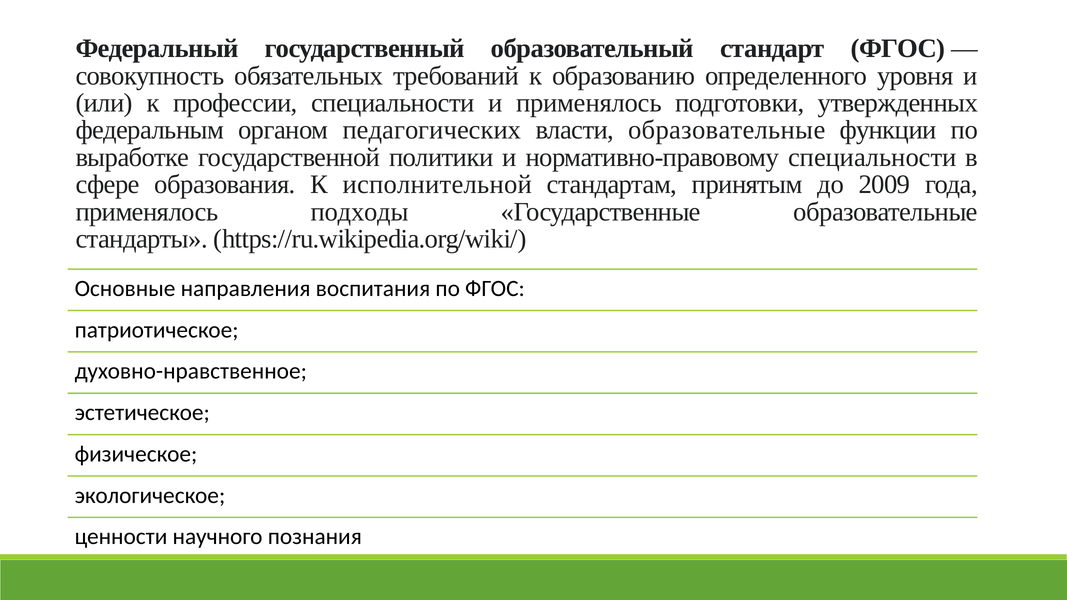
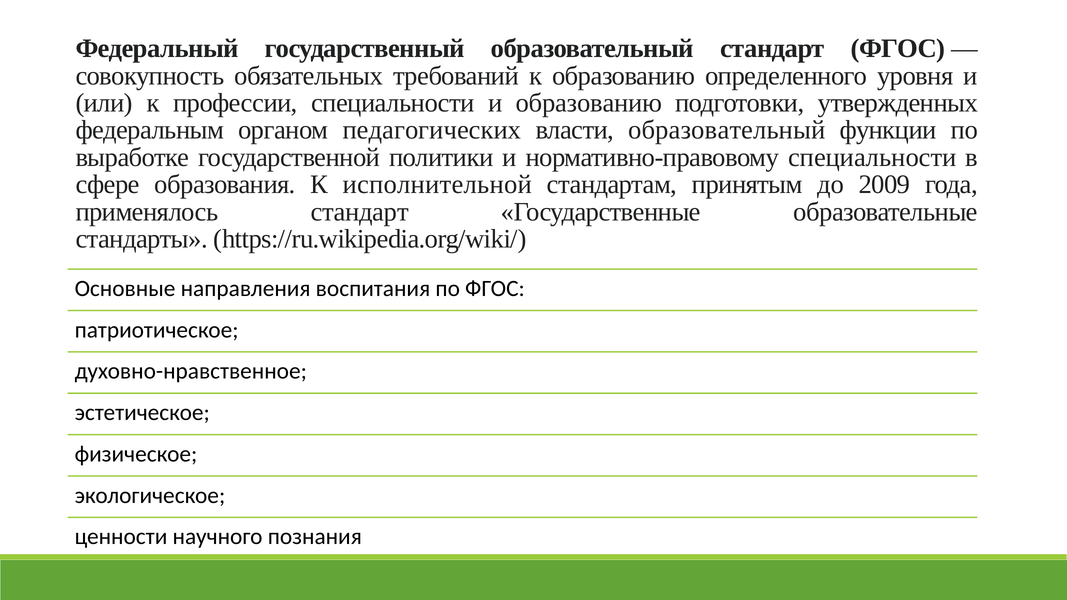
и применялось: применялось -> образованию (589, 103)
власти образовательные: образовательные -> образовательный (727, 130)
применялось подходы: подходы -> стандарт (360, 212)
